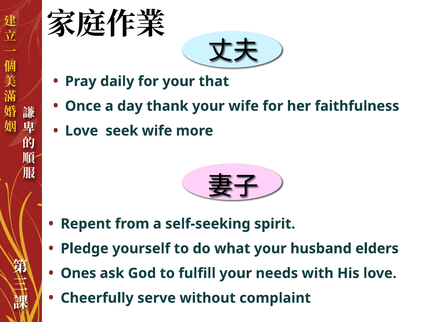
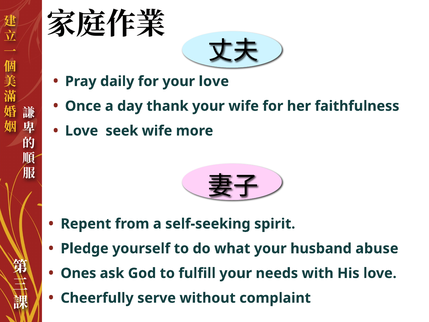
your that: that -> love (214, 81)
elders: elders -> abuse (377, 248)
